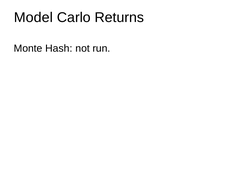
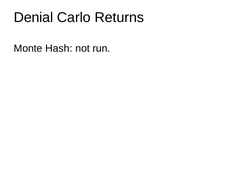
Model: Model -> Denial (33, 18)
